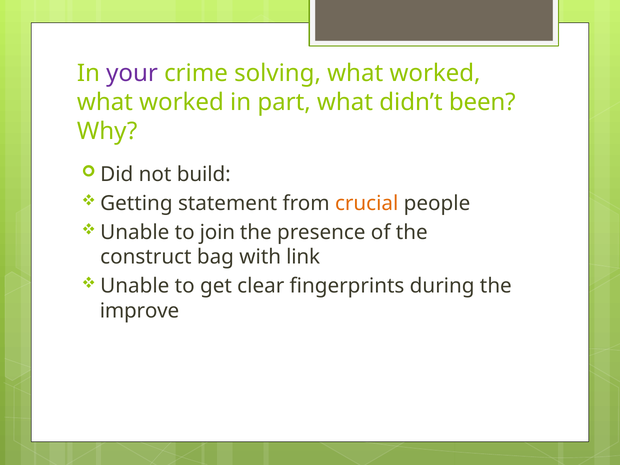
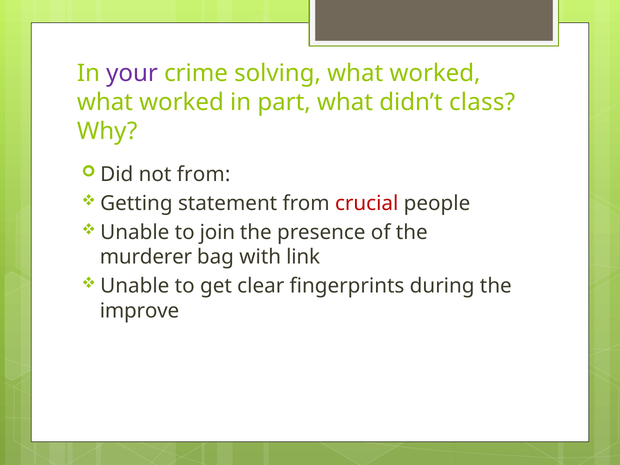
been: been -> class (482, 102)
not build: build -> from (204, 175)
crucial colour: orange -> red (367, 203)
construct: construct -> murderer (146, 257)
